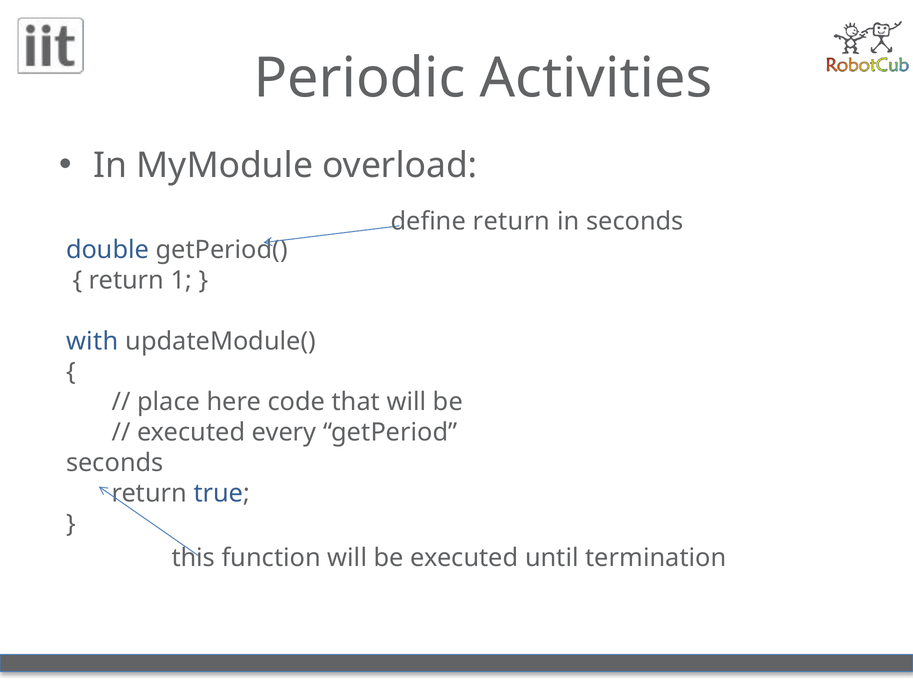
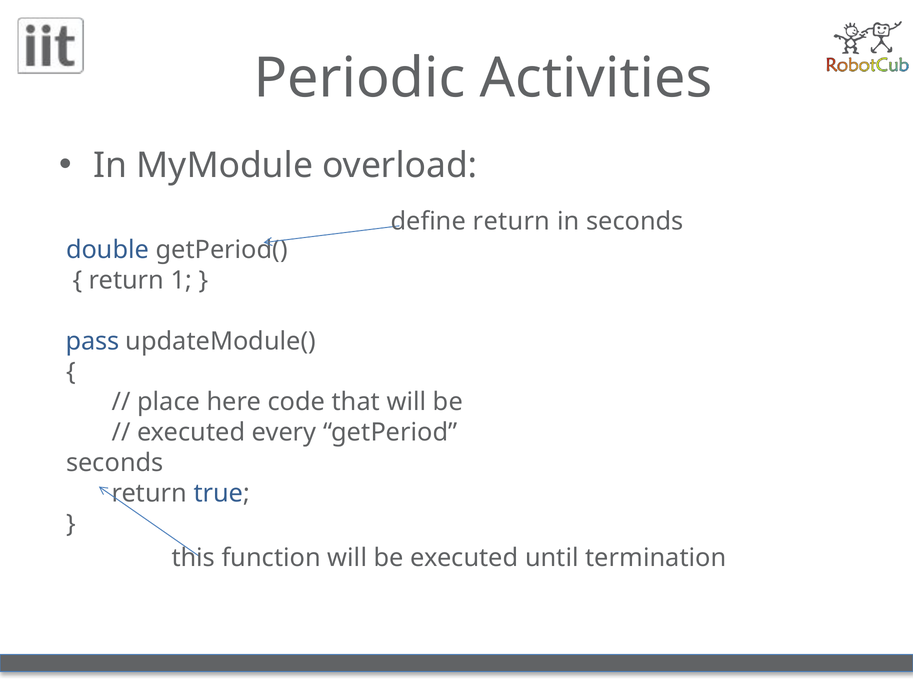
with: with -> pass (93, 341)
